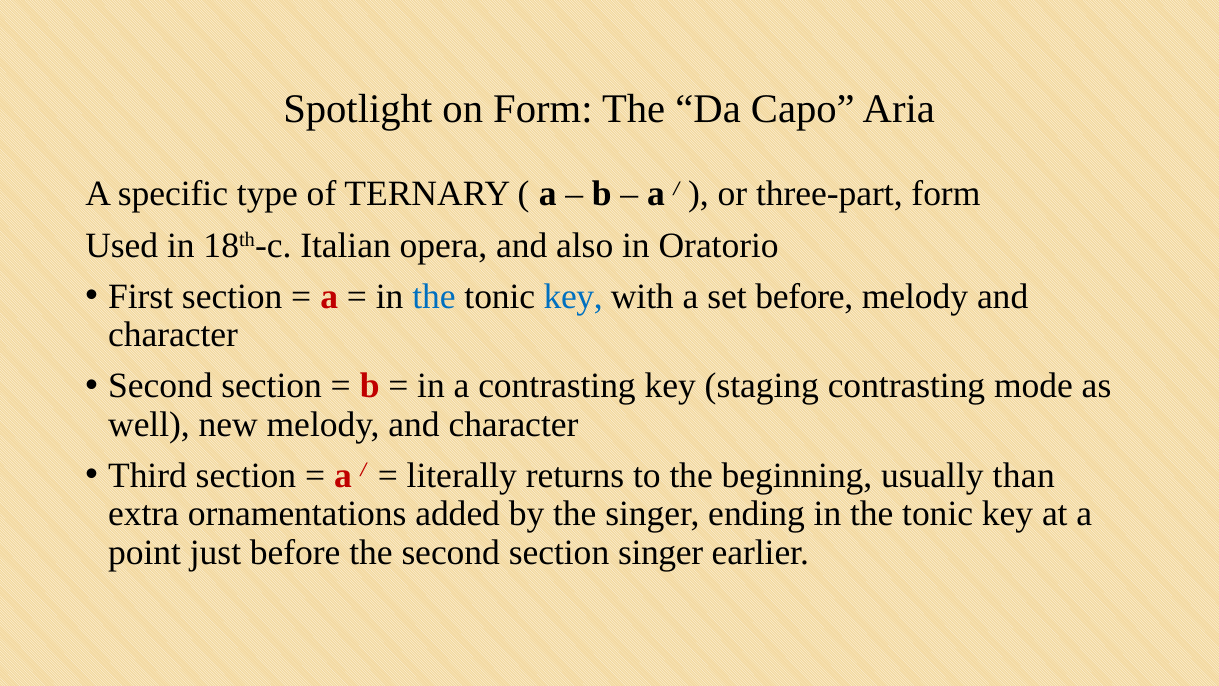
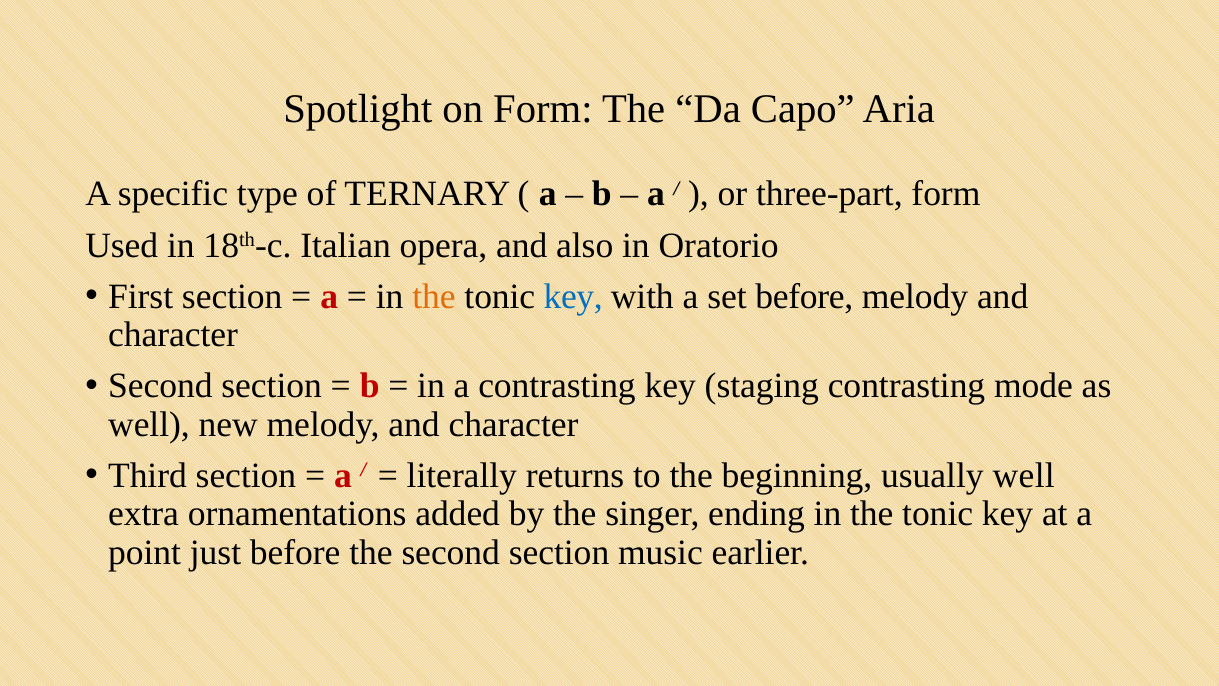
the colour: blue -> orange (434, 296)
usually than: than -> well (1024, 475)
section singer: singer -> music (660, 552)
